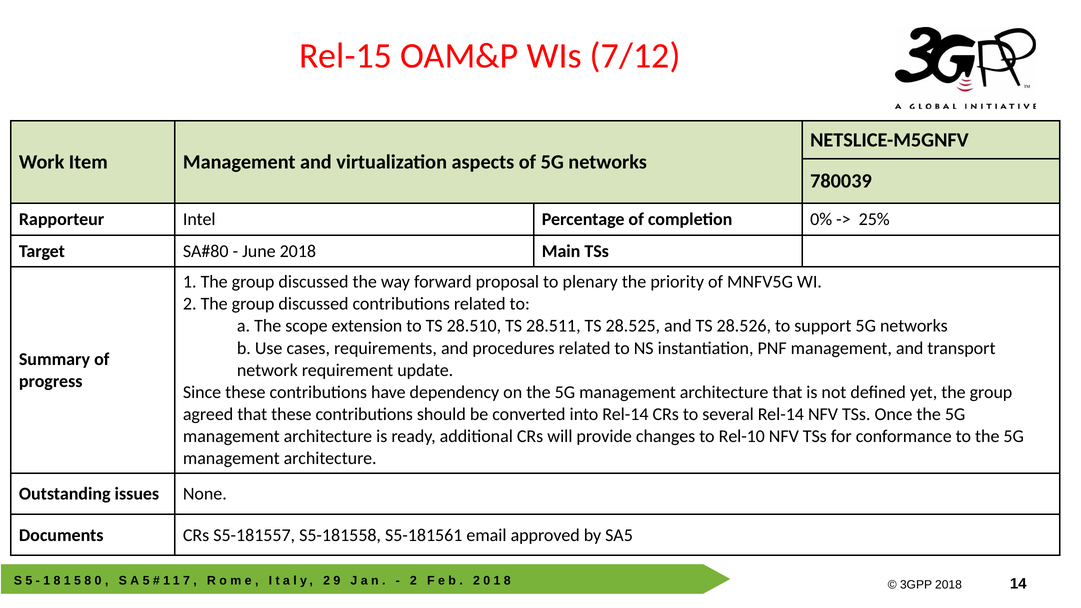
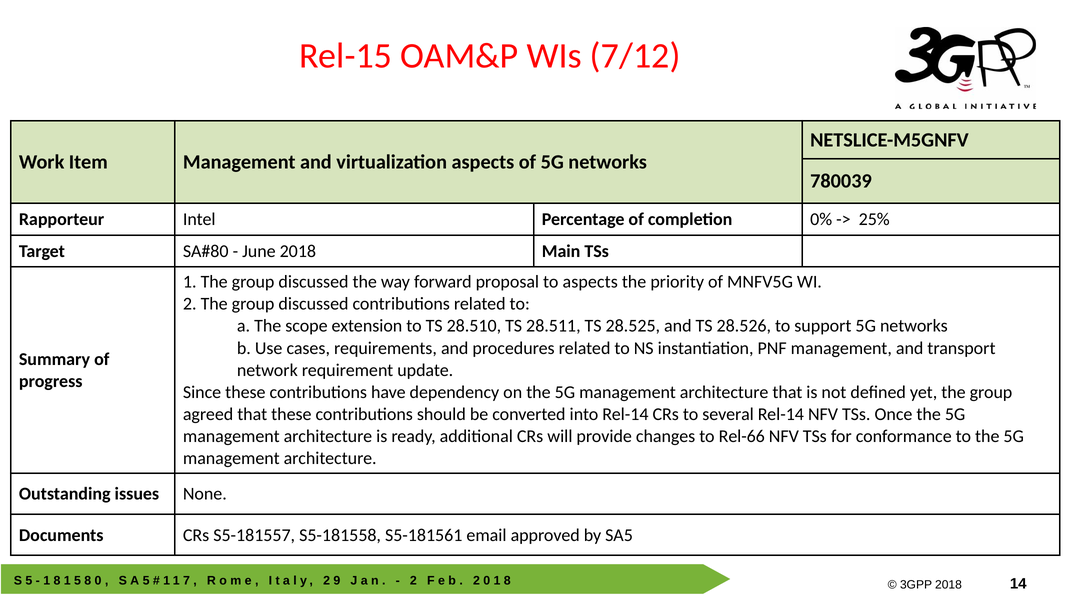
to plenary: plenary -> aspects (590, 282)
Rel-10: Rel-10 -> Rel-66 (742, 436)
